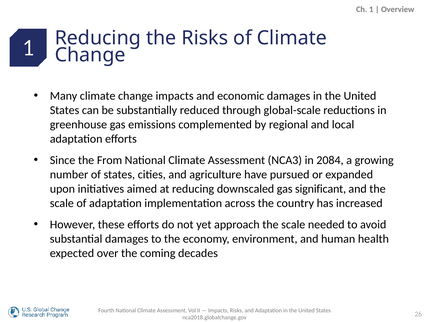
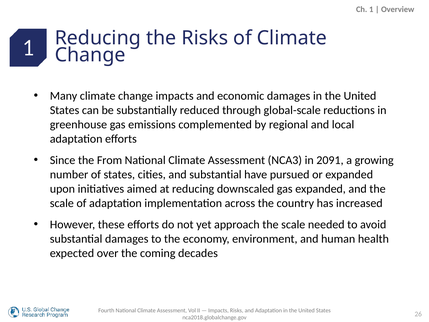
2084: 2084 -> 2091 (330, 160)
and agriculture: agriculture -> substantial (215, 174)
gas significant: significant -> expanded (321, 189)
